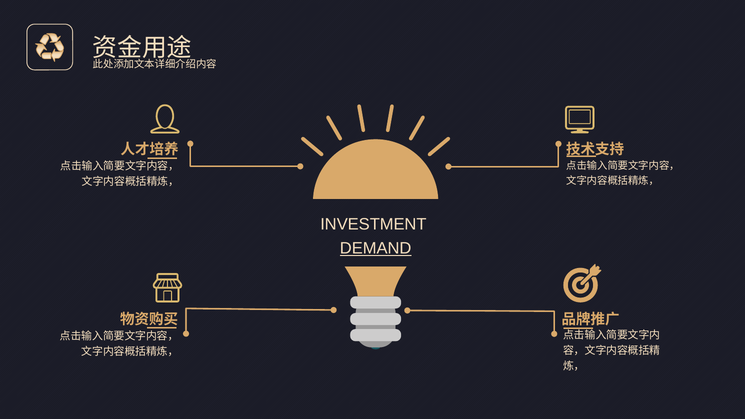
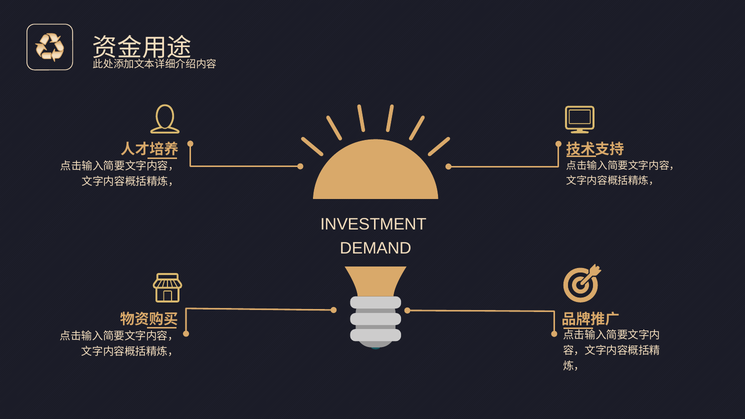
DEMAND underline: present -> none (376, 248)
